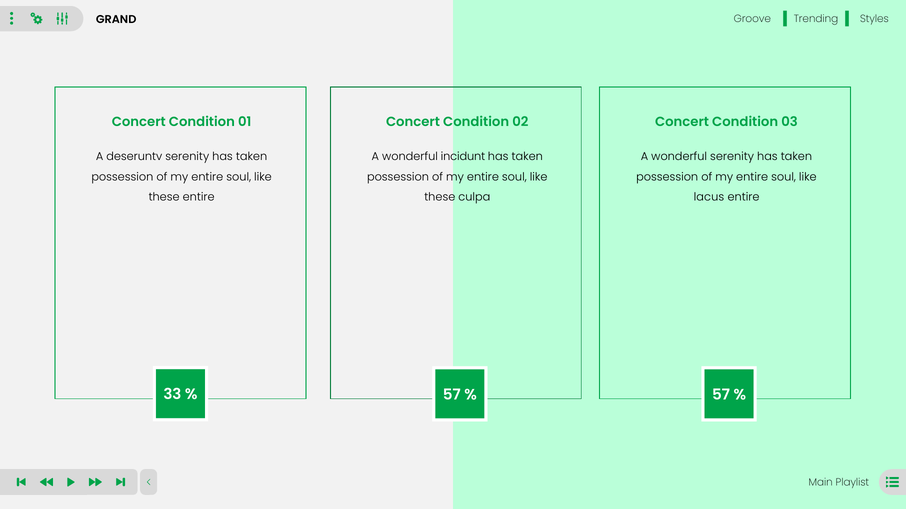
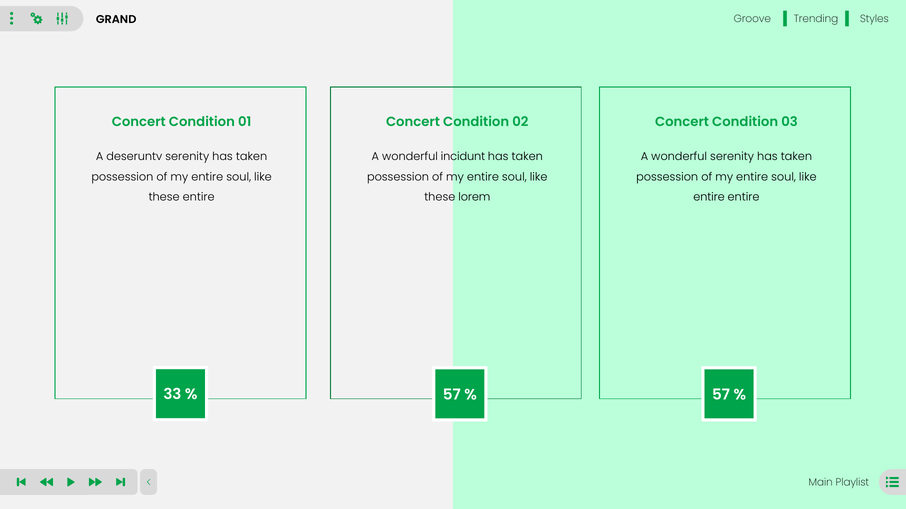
culpa: culpa -> lorem (474, 197)
lacus: lacus -> entire (709, 197)
